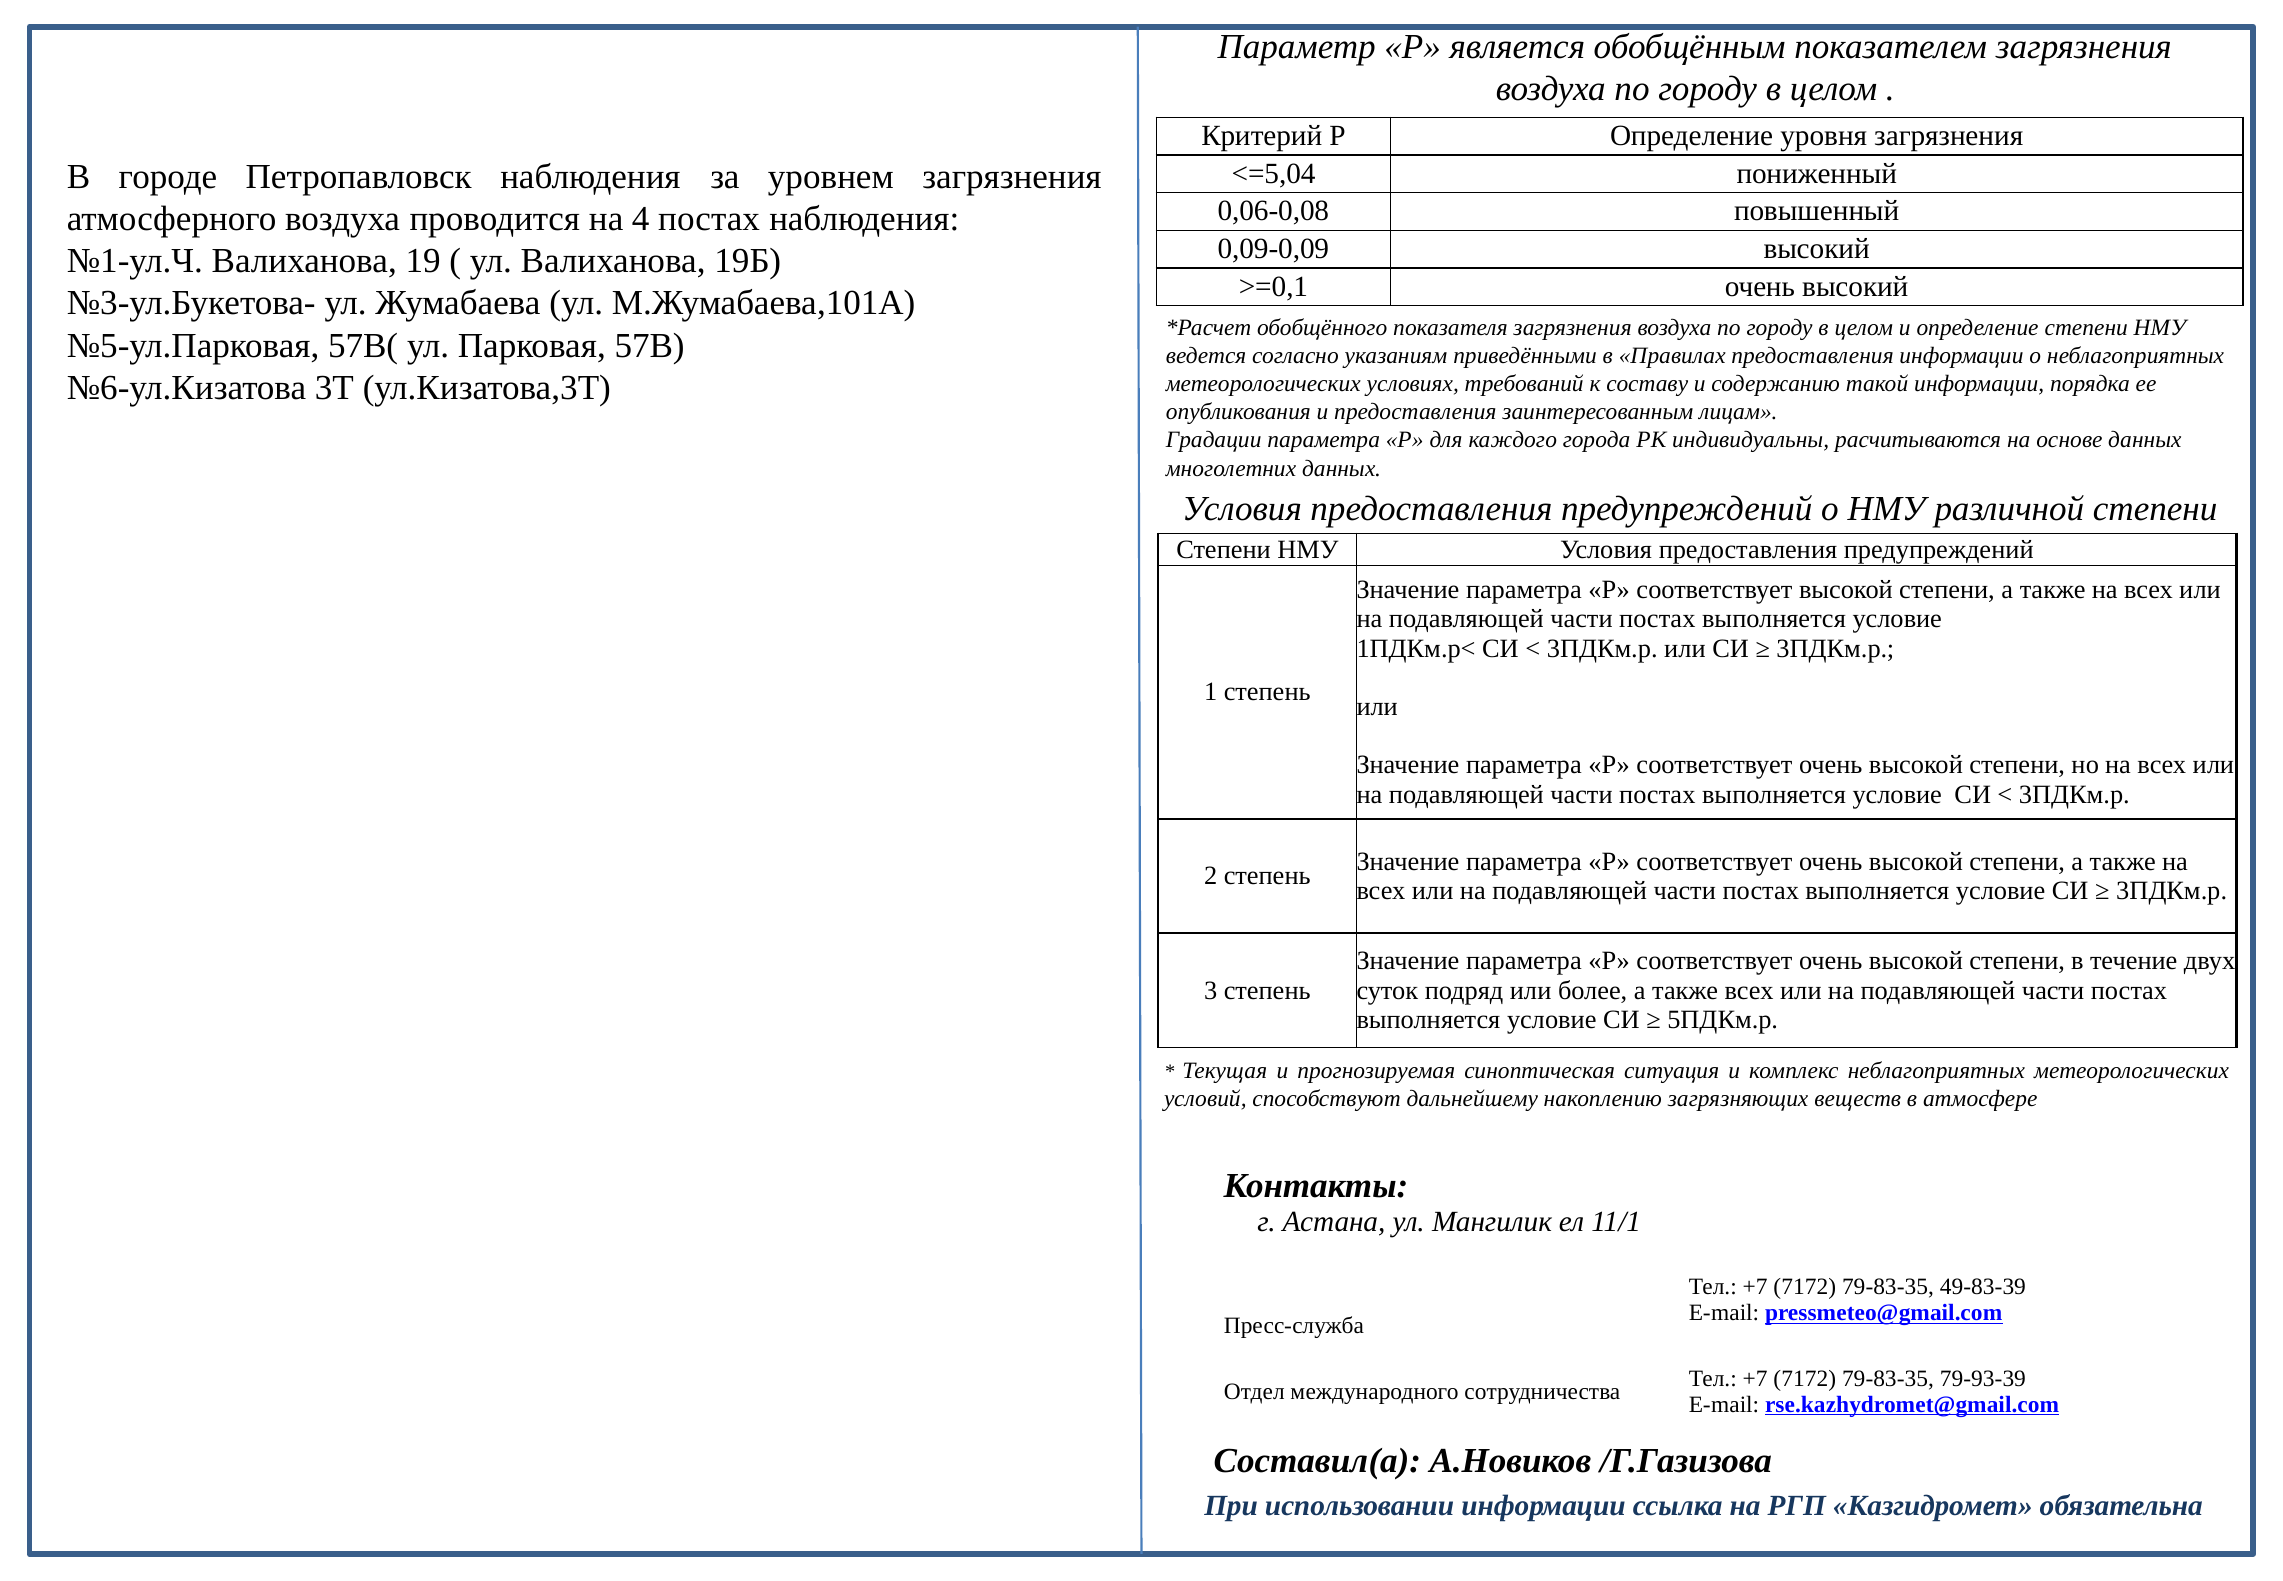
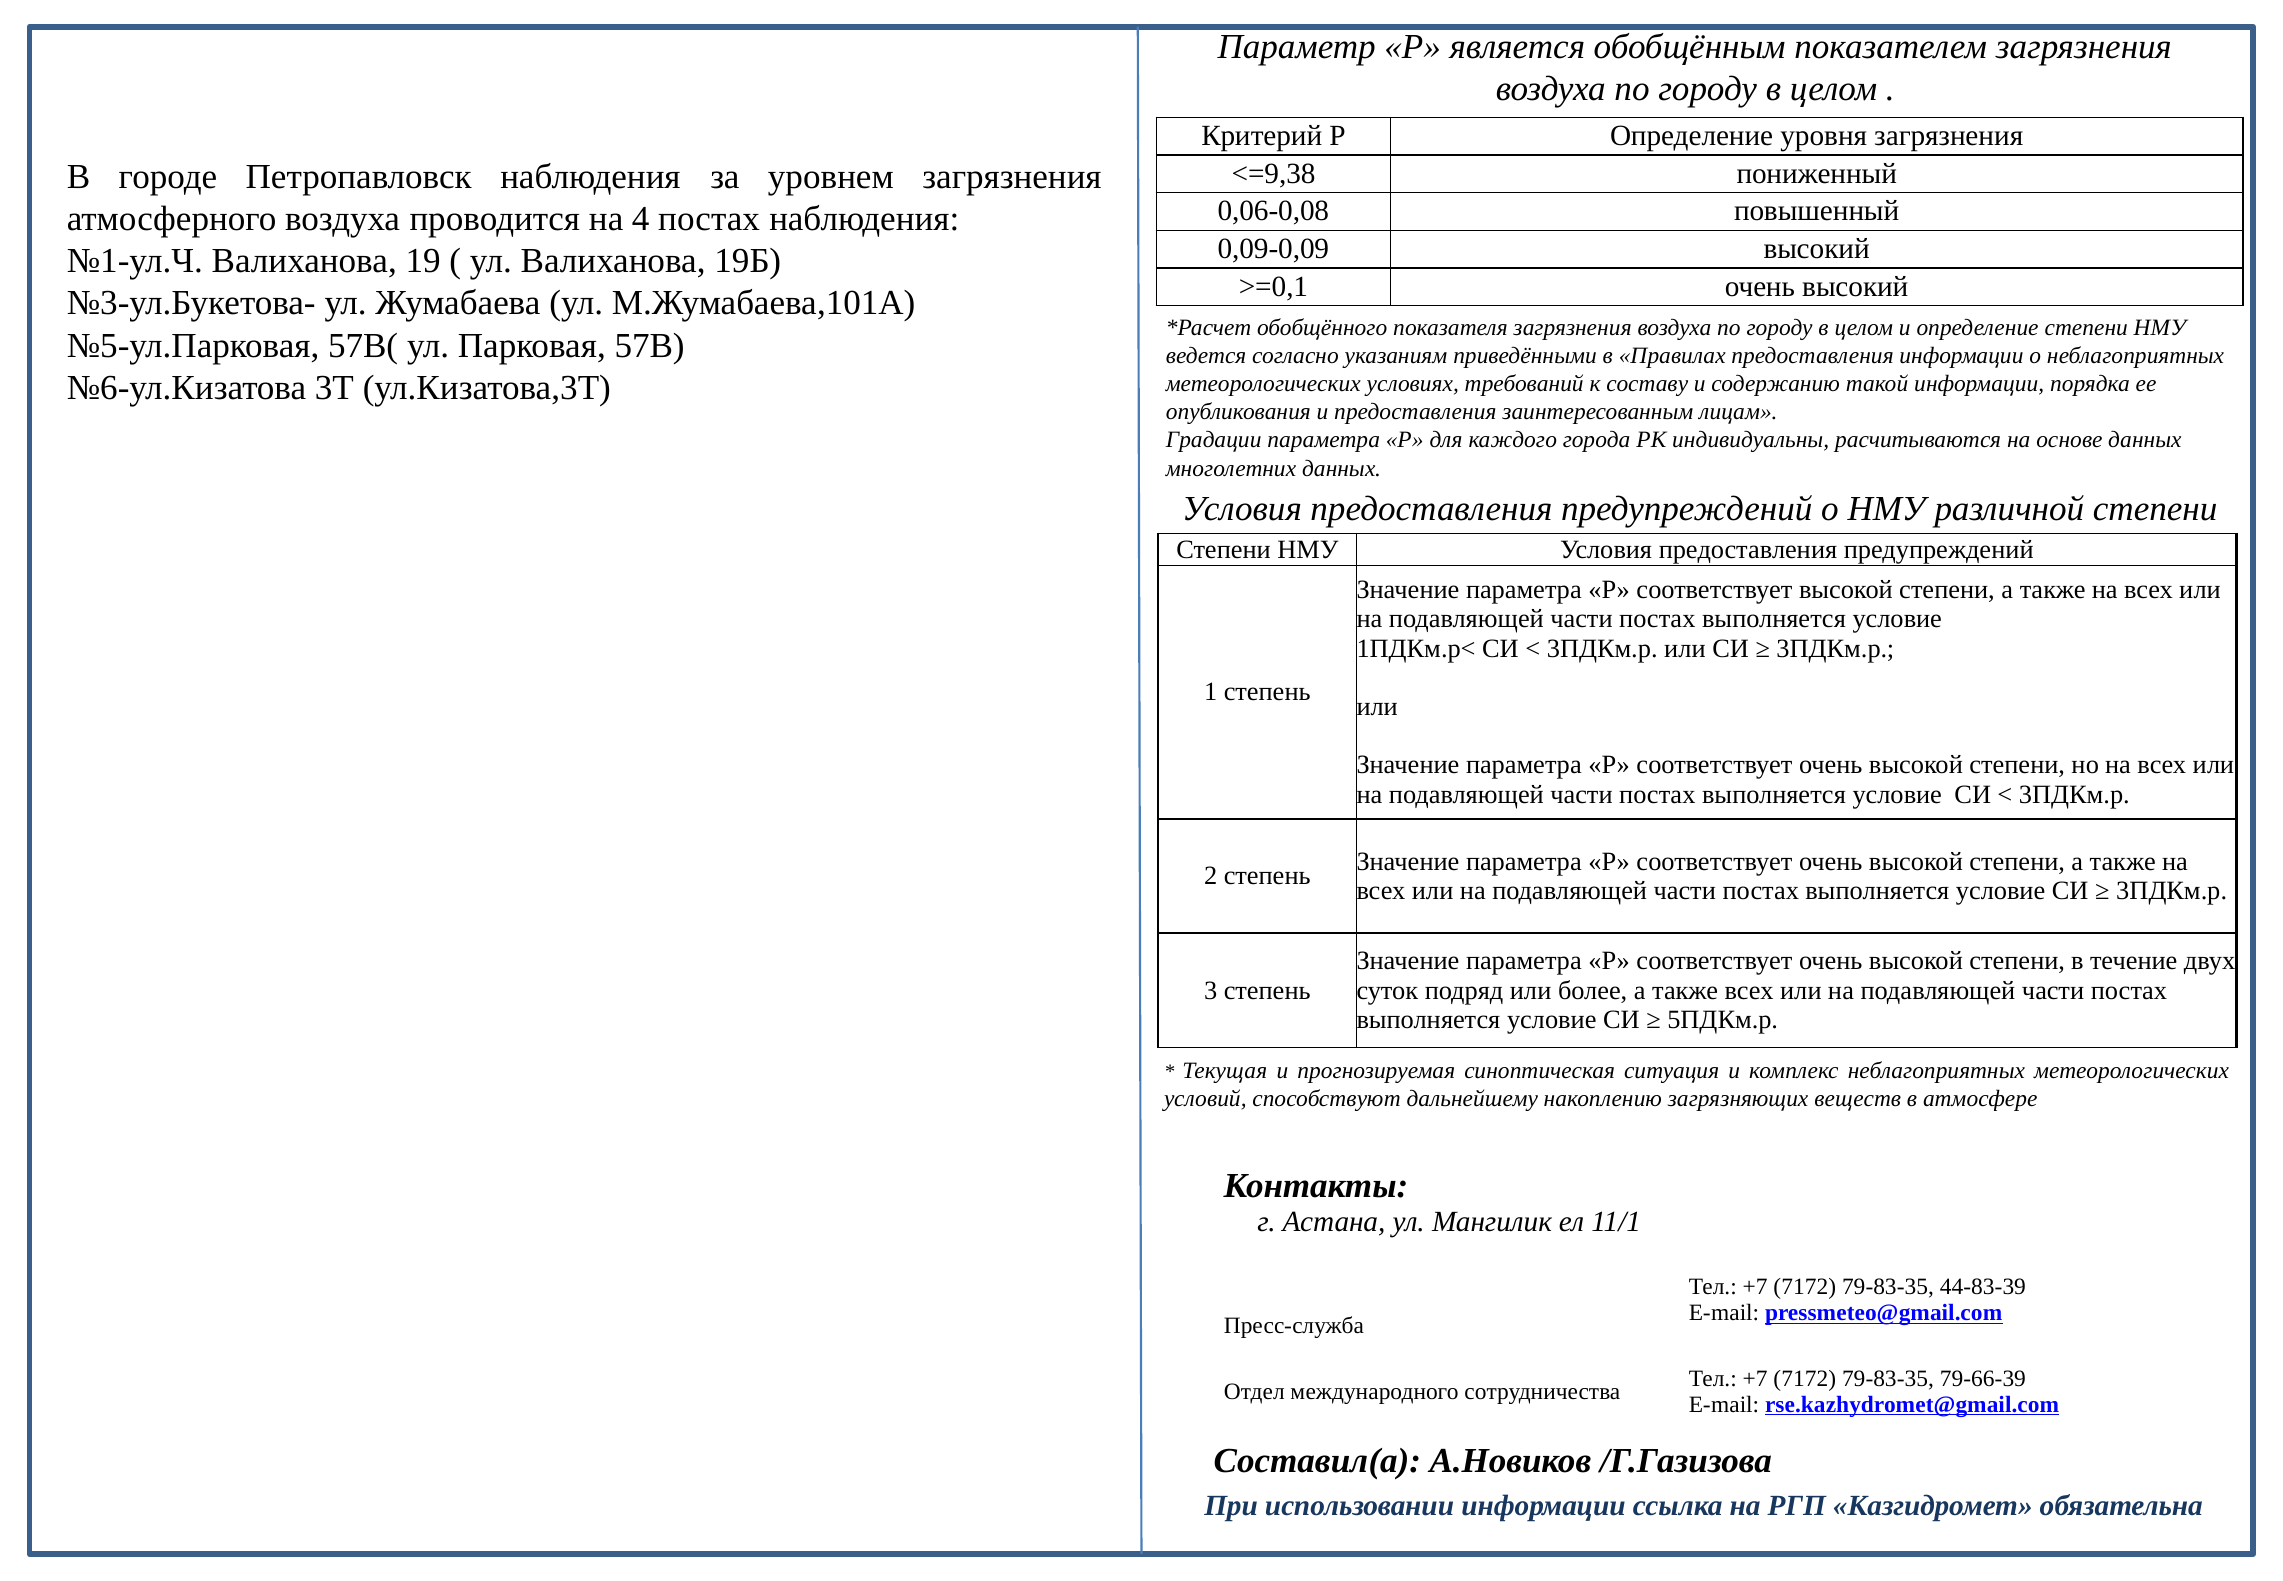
<=5,04: <=5,04 -> <=9,38 (1274, 173)
49-83-39: 49-83-39 -> 44-83-39 (1983, 1287)
79-93-39: 79-93-39 -> 79-66-39 (1983, 1378)
